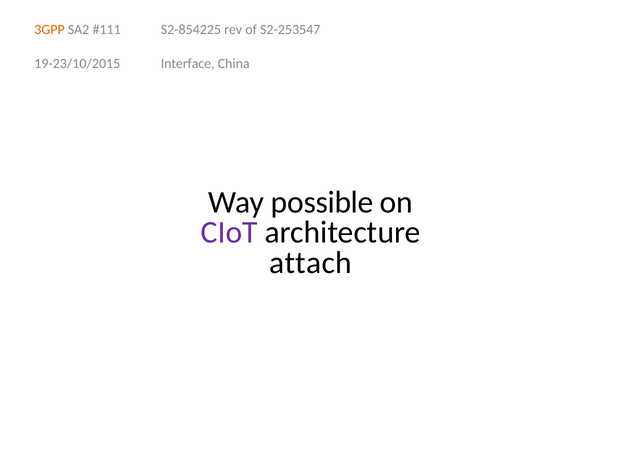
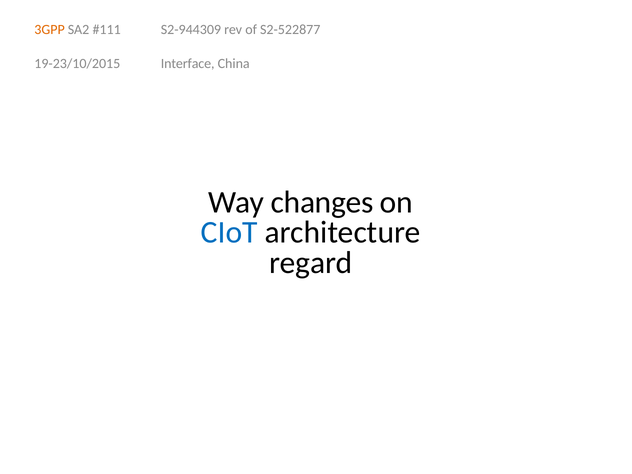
S2-854225: S2-854225 -> S2-944309 (191, 30)
S2-253547: S2-253547 -> S2-522877 (290, 30)
possible: possible -> changes (322, 202)
CIoT colour: purple -> blue (229, 232)
attach: attach -> regard (311, 263)
